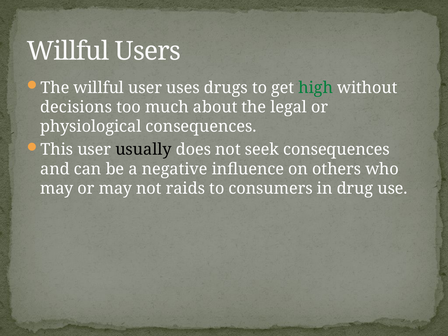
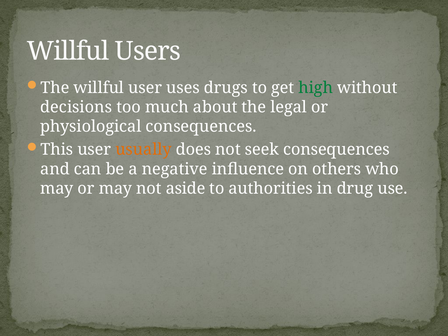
usually colour: black -> orange (143, 150)
raids: raids -> aside (186, 188)
consumers: consumers -> authorities (271, 188)
